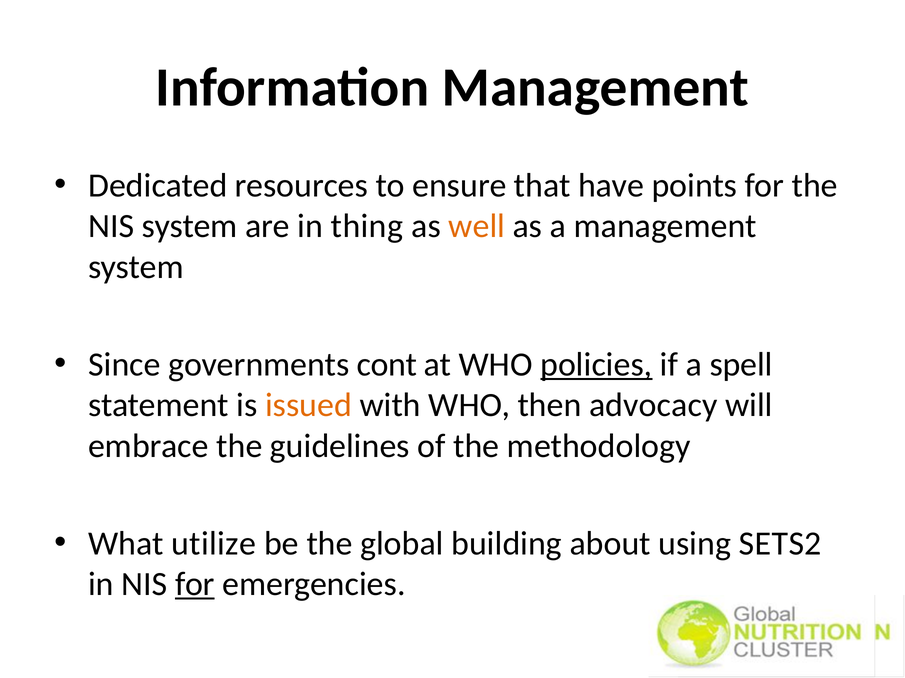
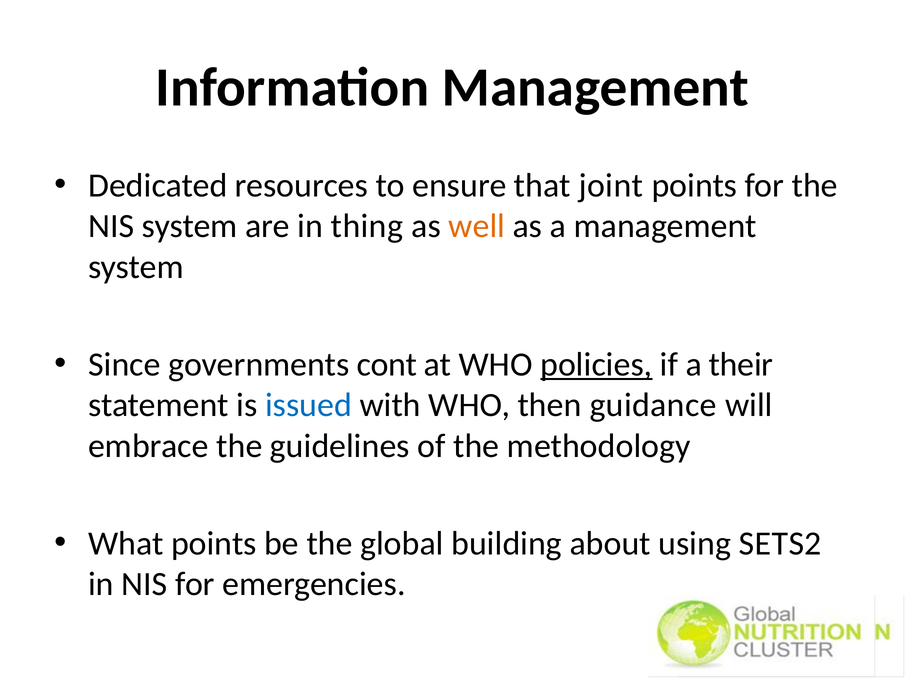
have: have -> joint (611, 186)
spell: spell -> their (741, 365)
issued colour: orange -> blue (309, 406)
advocacy: advocacy -> guidance (653, 406)
What utilize: utilize -> points (214, 544)
for underline: present -> none (195, 585)
